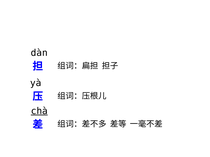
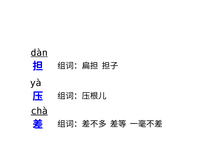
dàn underline: none -> present (39, 53)
